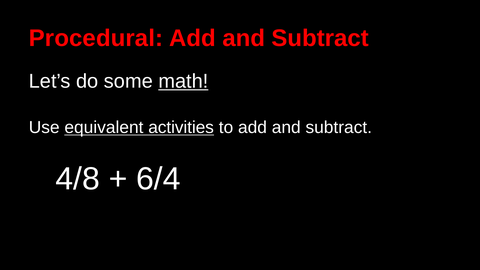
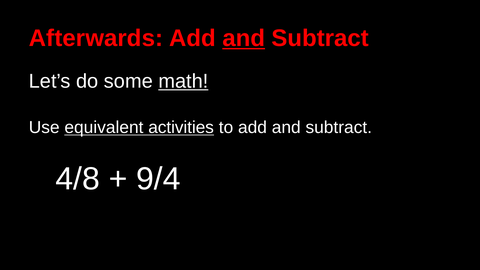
Procedural: Procedural -> Afterwards (96, 38)
and underline: none -> present (244, 38)
6/4: 6/4 -> 9/4 (158, 179)
